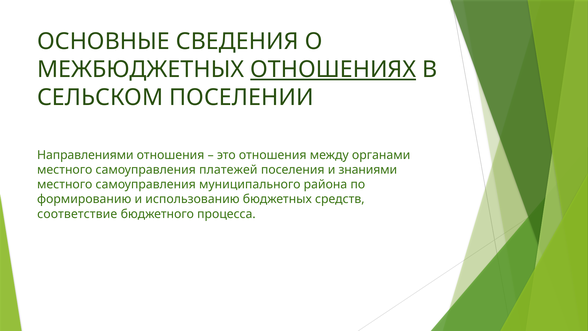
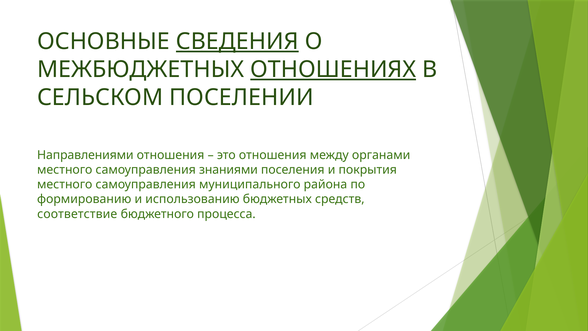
СВЕДЕНИЯ underline: none -> present (237, 41)
платежей: платежей -> знаниями (228, 170)
знаниями: знаниями -> покрытия (368, 170)
